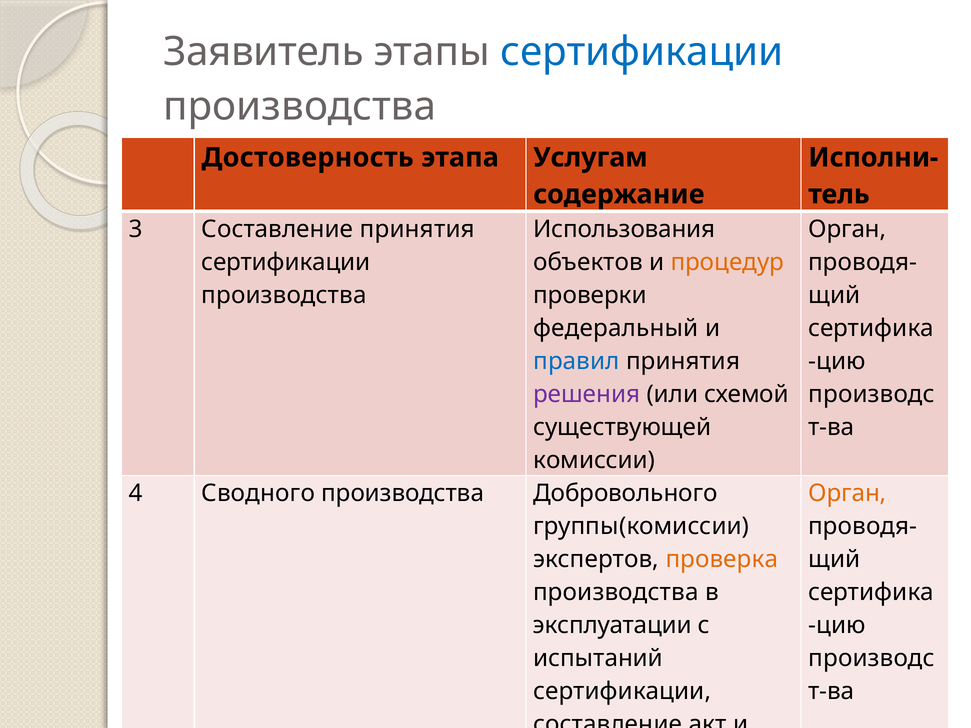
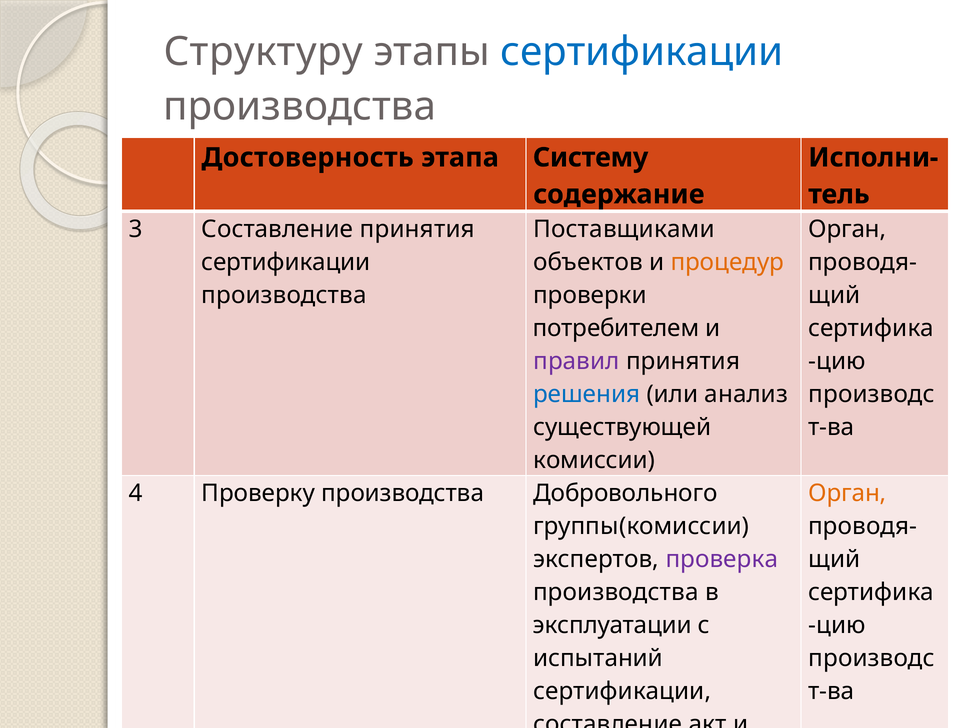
Заявитель: Заявитель -> Структуру (263, 52)
Услугам: Услугам -> Систему (591, 158)
Использования: Использования -> Поставщиками (624, 229)
федеральный: федеральный -> потребителем (616, 328)
правил colour: blue -> purple (576, 361)
решения colour: purple -> blue (587, 394)
схемой: схемой -> анализ (746, 394)
Сводного: Сводного -> Проверку (258, 494)
проверка colour: orange -> purple (722, 560)
